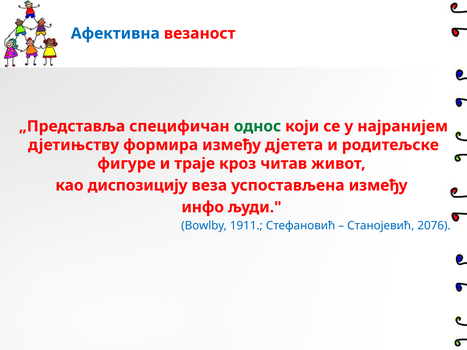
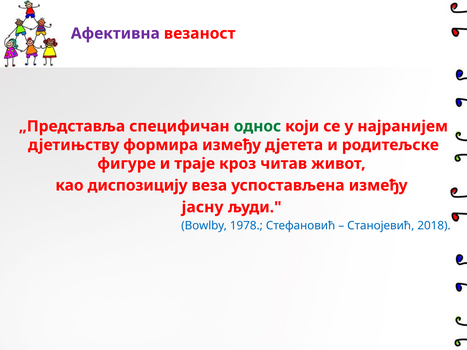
Афективна colour: blue -> purple (115, 34)
инфо: инфо -> јасну (203, 207)
1911: 1911 -> 1978 (246, 226)
2076: 2076 -> 2018 (434, 226)
